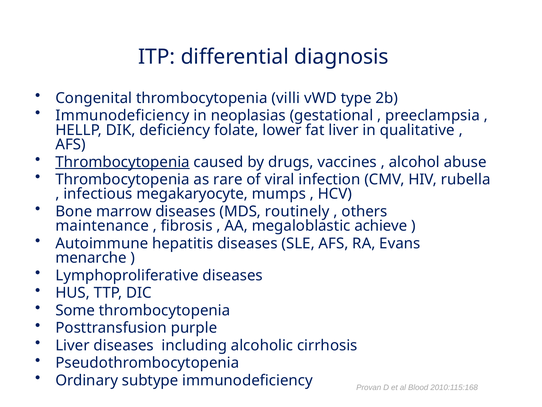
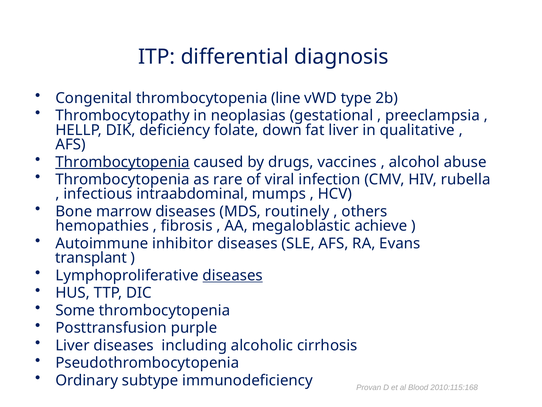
villi: villi -> line (286, 98)
Immunodeficiency: Immunodeficiency -> Thrombocytopathy (123, 115)
lower: lower -> down (282, 130)
megakaryocyte: megakaryocyte -> intraabdominal (192, 194)
maintenance: maintenance -> hemopathies (102, 226)
hepatitis: hepatitis -> inhibitor (183, 243)
menarche: menarche -> transplant (91, 258)
diseases underline: none -> present (233, 275)
